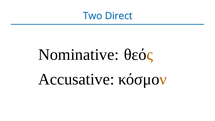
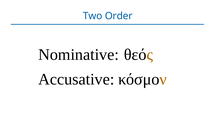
Direct: Direct -> Order (119, 16)
